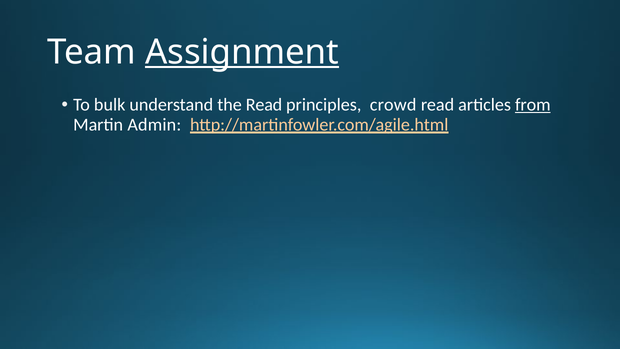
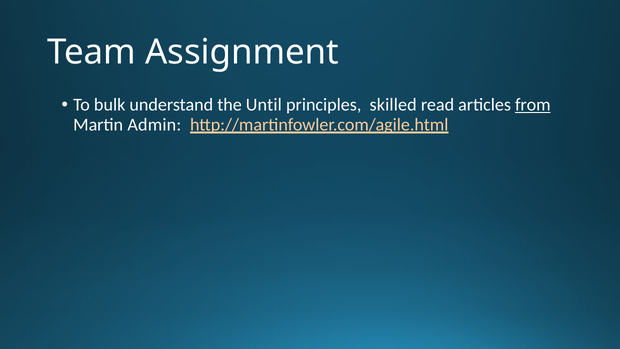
Assignment underline: present -> none (242, 52)
the Read: Read -> Until (264, 105)
crowd: crowd -> skilled (393, 105)
